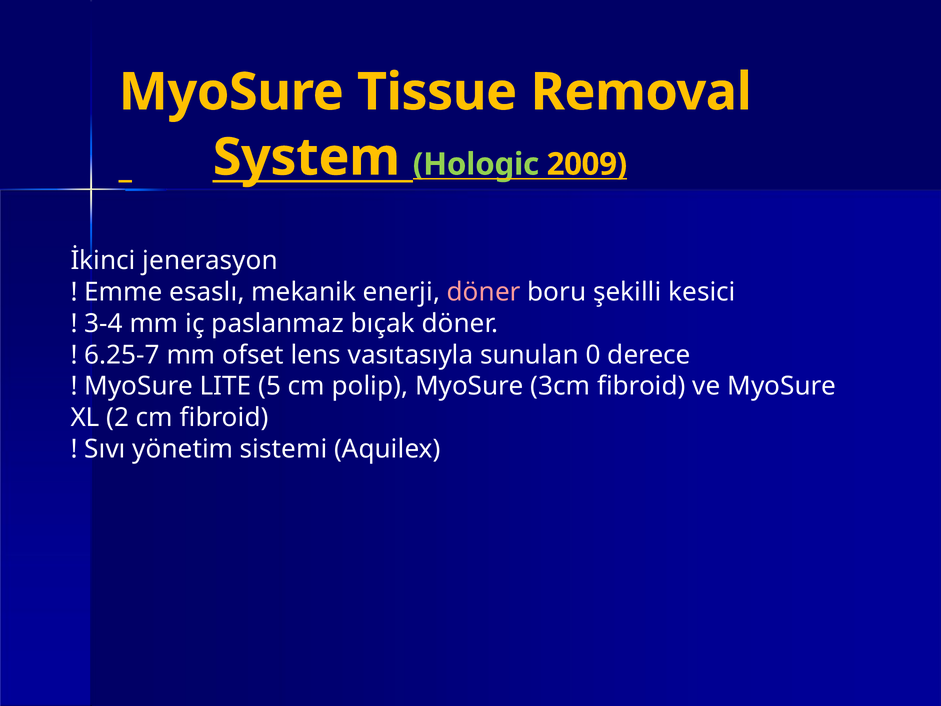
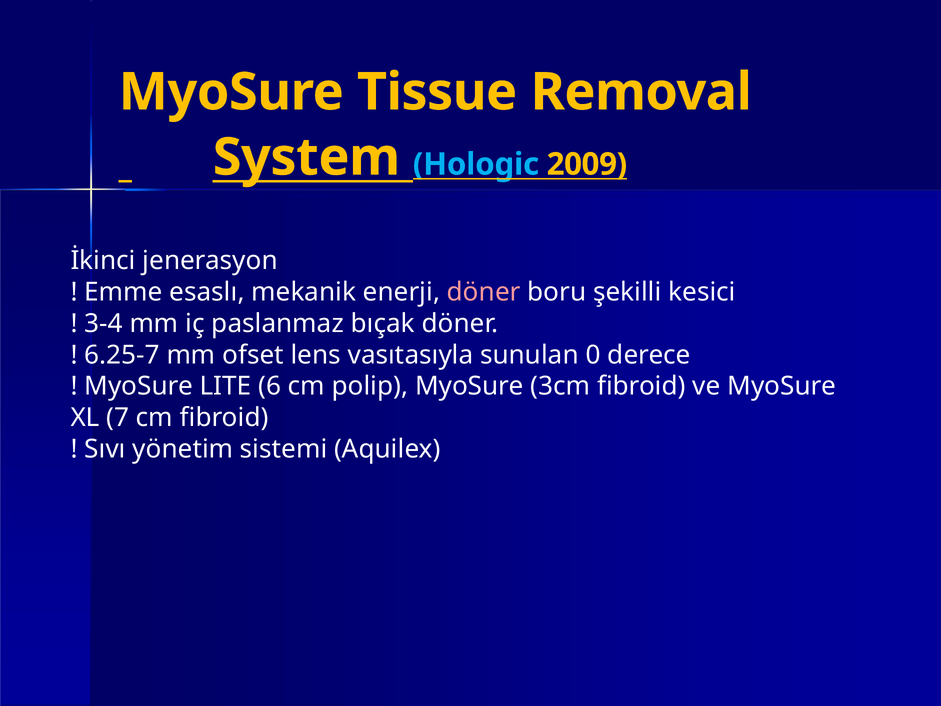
Hologic colour: light green -> light blue (476, 164)
5: 5 -> 6 (270, 386)
2: 2 -> 7 (118, 418)
